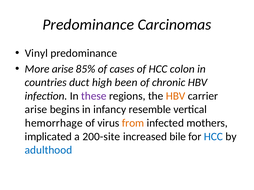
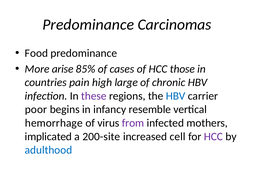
Vinyl: Vinyl -> Food (36, 53)
colon: colon -> those (182, 69)
duct: duct -> pain (79, 83)
been: been -> large (126, 83)
HBV colour: orange -> blue (176, 96)
arise: arise -> poor (36, 110)
from colour: orange -> purple (133, 123)
bile: bile -> cell (178, 137)
HCC colour: blue -> purple (213, 137)
